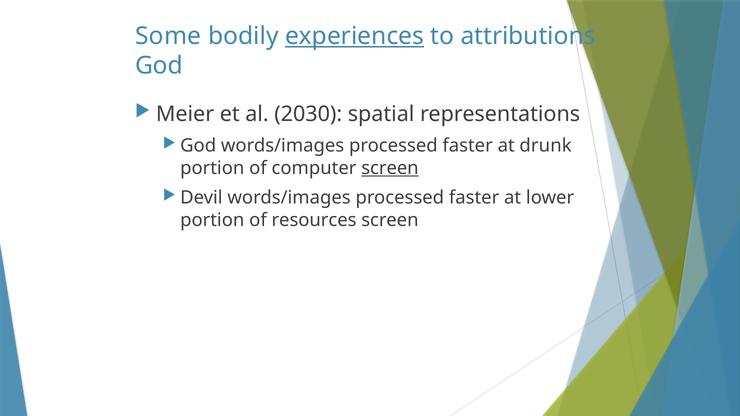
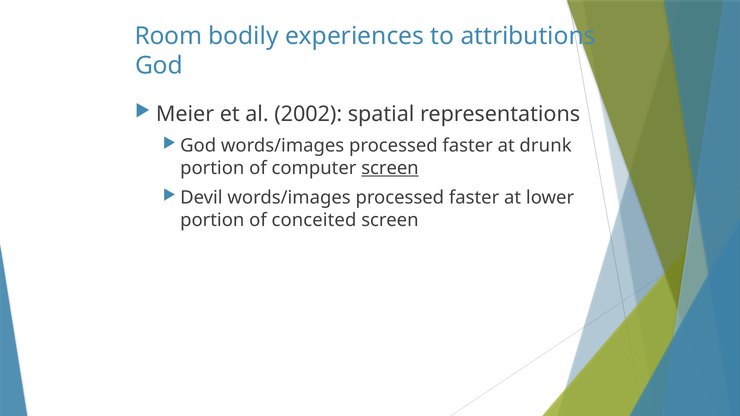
Some: Some -> Room (168, 36)
experiences underline: present -> none (355, 36)
2030: 2030 -> 2002 (308, 114)
resources: resources -> conceited (314, 220)
